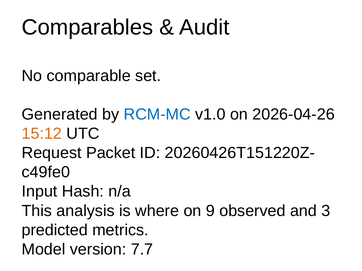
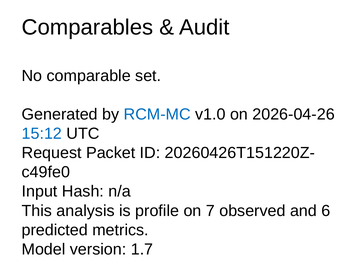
15:12 colour: orange -> blue (42, 134)
where: where -> profile (157, 211)
9: 9 -> 7 (210, 211)
3: 3 -> 6 (326, 211)
7.7: 7.7 -> 1.7 (142, 250)
